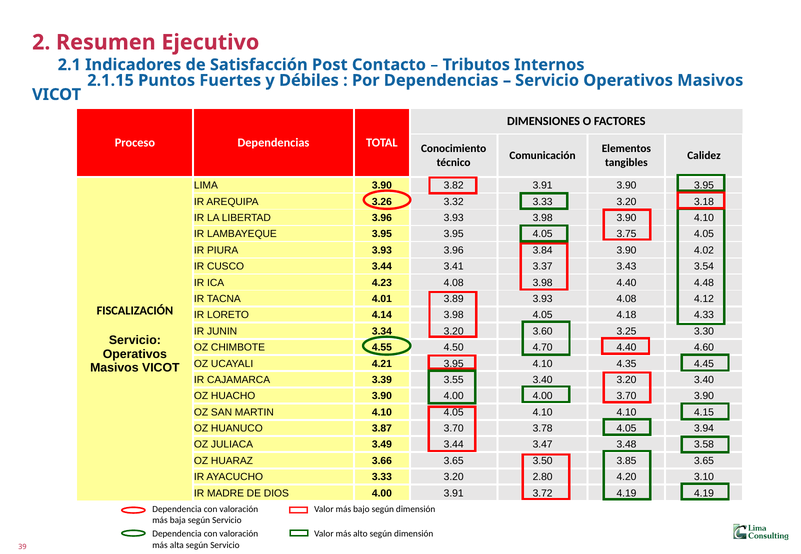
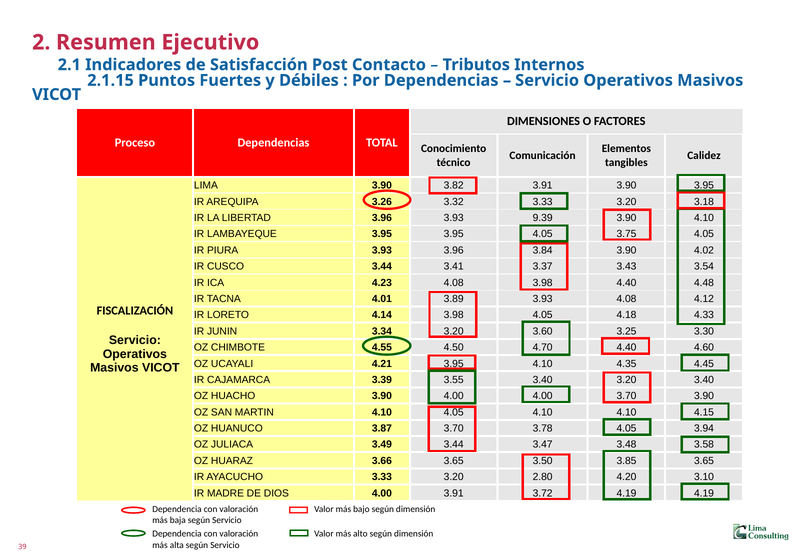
3.93 3.98: 3.98 -> 9.39 (543, 218)
